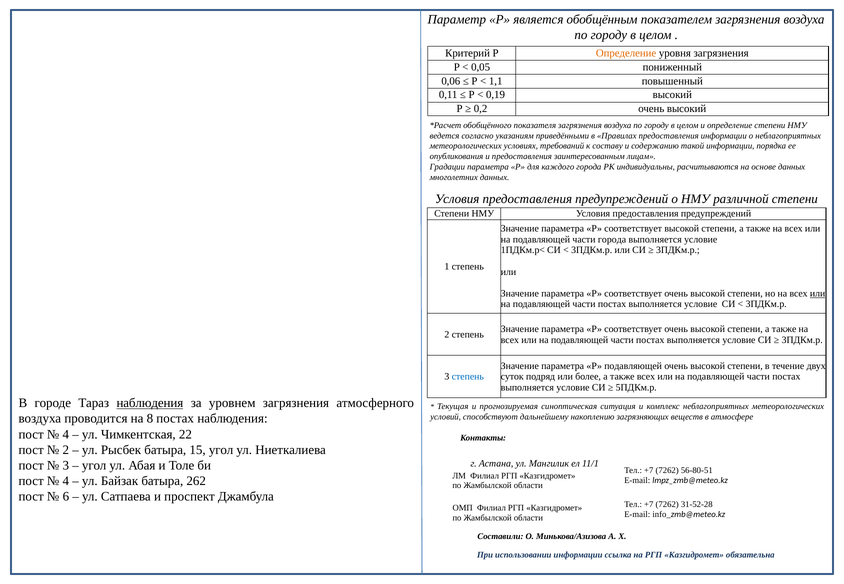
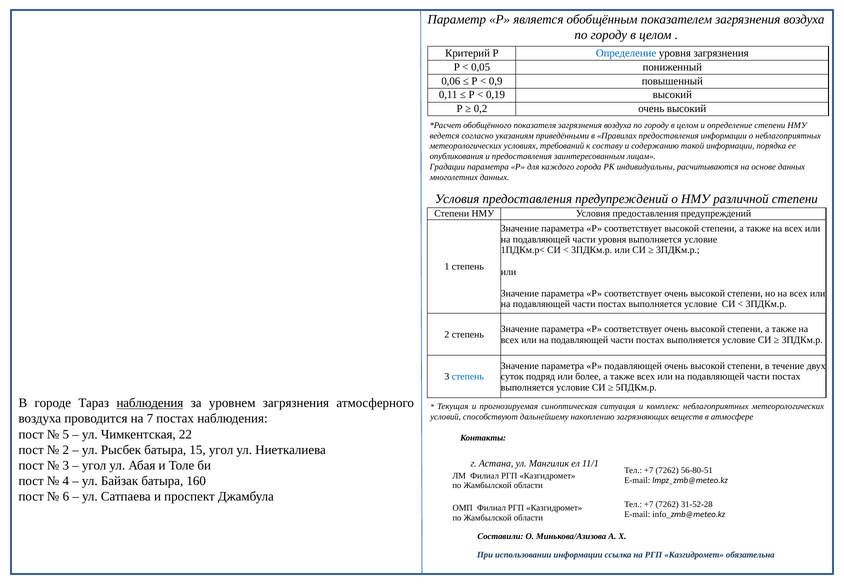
Определение colour: orange -> blue (626, 53)
1,1: 1,1 -> 0,9 (496, 81)
части города: города -> уровня (612, 240)
или underline: present -> none (818, 294)
8: 8 -> 7 (150, 419)
4: 4 -> 5 (66, 435)
262: 262 -> 160 (196, 481)
